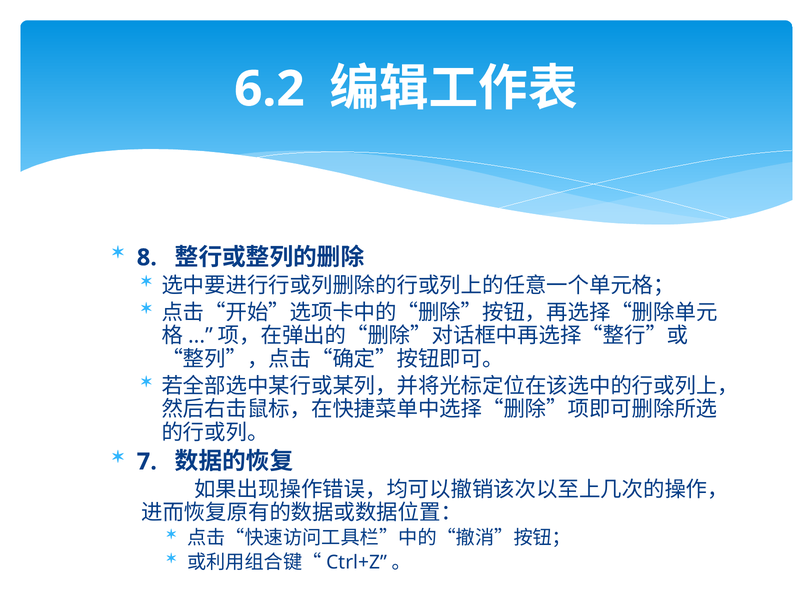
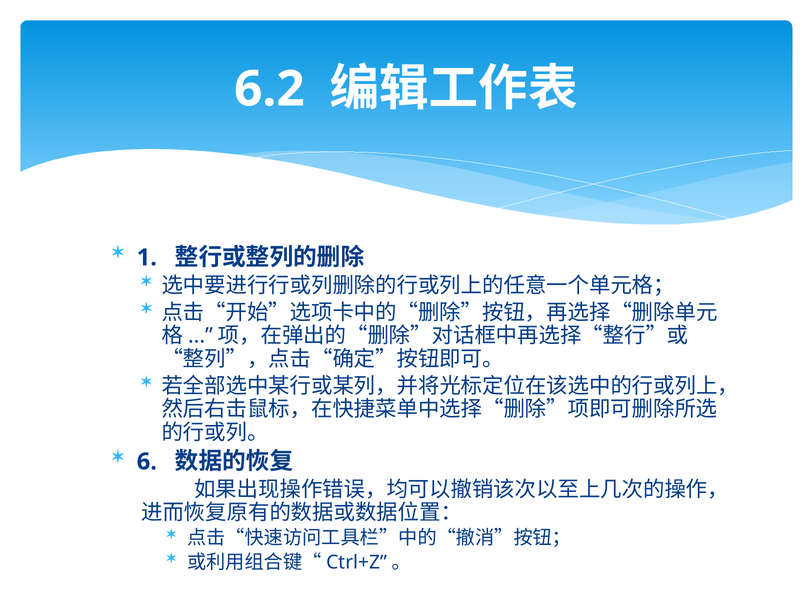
8: 8 -> 1 (147, 258)
7: 7 -> 6 (147, 462)
